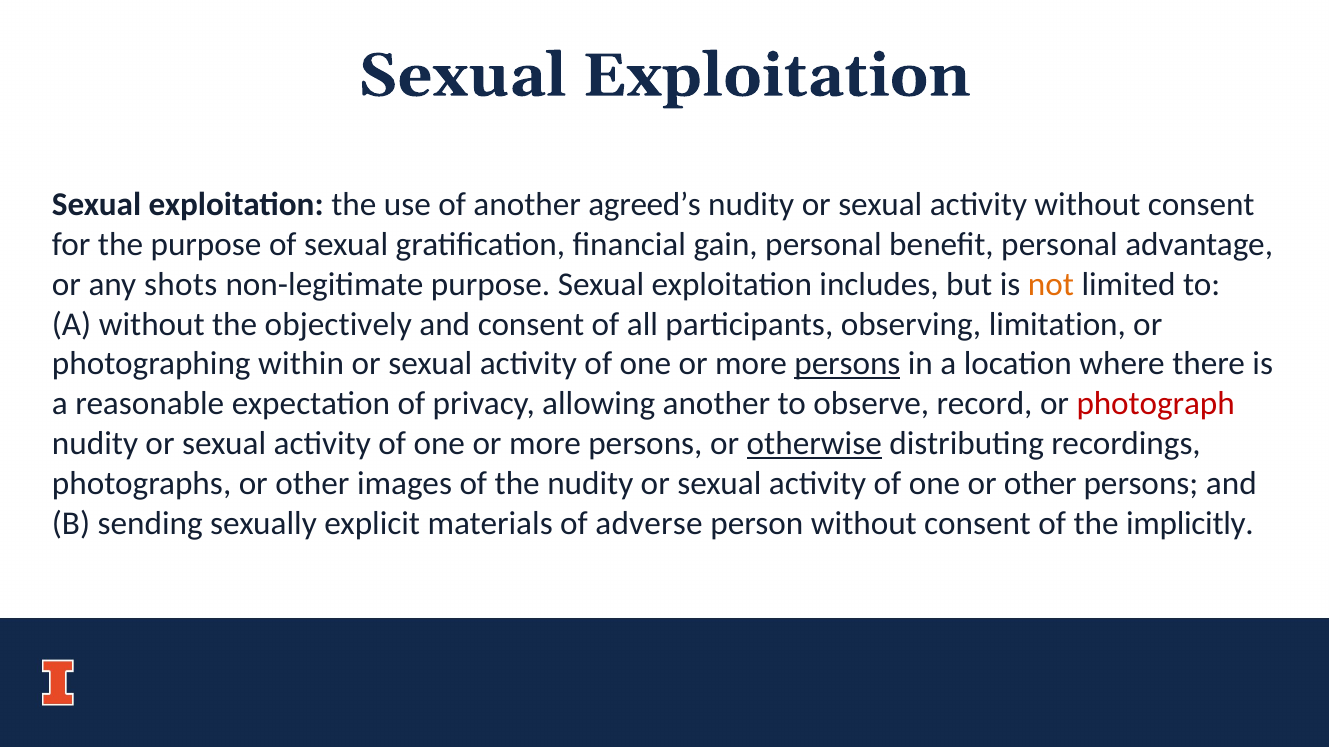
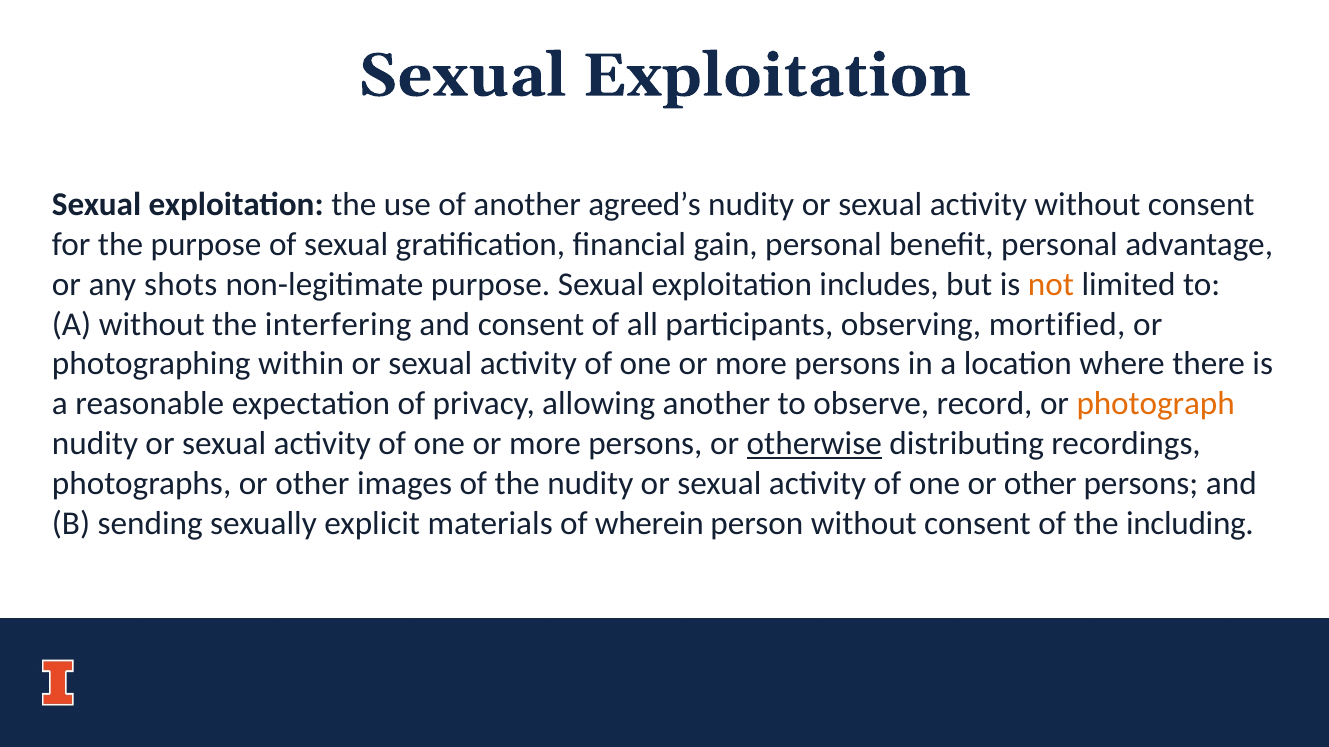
objectively: objectively -> interfering (338, 324)
limitation: limitation -> mortified (1057, 324)
persons underline: present -> none (847, 364)
photograph colour: red -> orange (1156, 404)
adverse: adverse -> wherein (649, 524)
implicitly: implicitly -> including (1190, 524)
